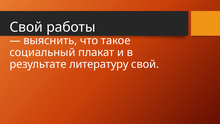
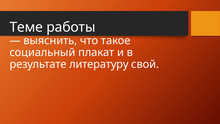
Свой: Свой -> Теме (26, 27)
